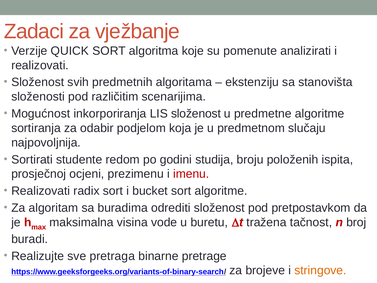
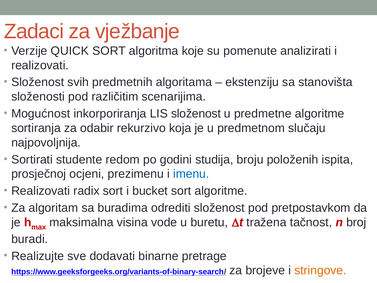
podjelom: podjelom -> rekurzivo (141, 128)
imenu colour: red -> blue (191, 174)
pretraga: pretraga -> dodavati (112, 256)
